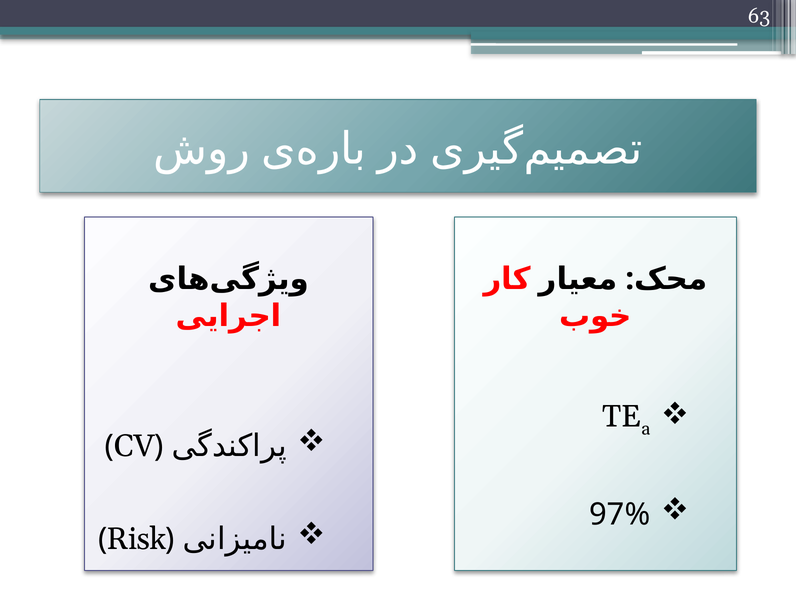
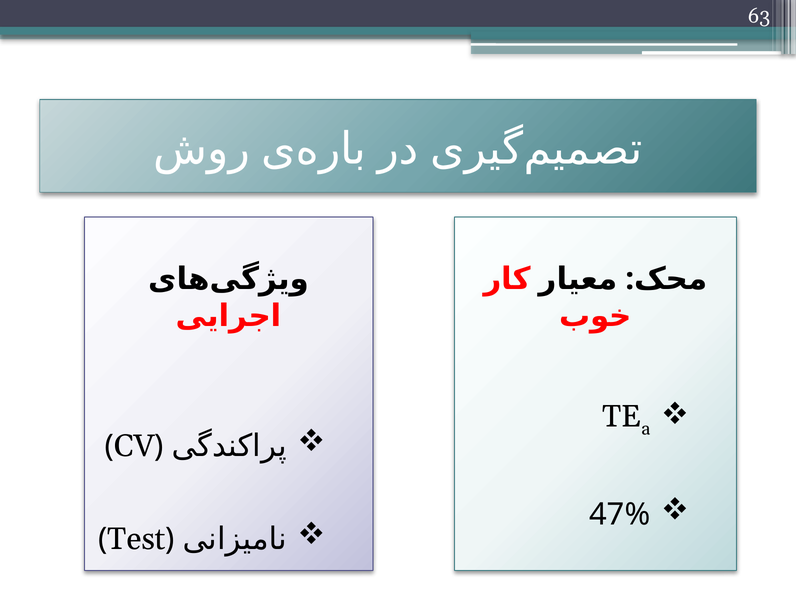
97%: 97% -> 47% (620, 515)
Risk: Risk -> Test (136, 539)
